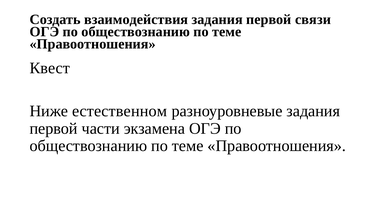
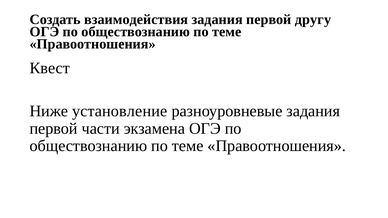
связи: связи -> другу (313, 19)
естественном: естественном -> установление (120, 111)
